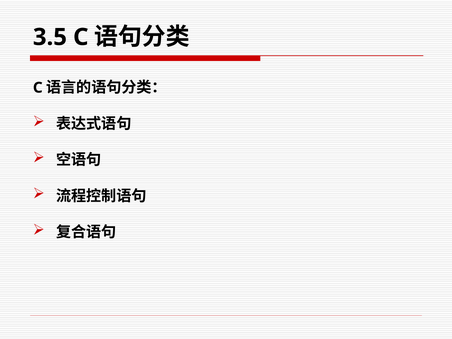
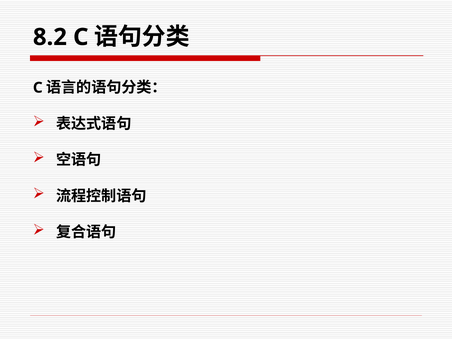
3.5: 3.5 -> 8.2 (50, 37)
